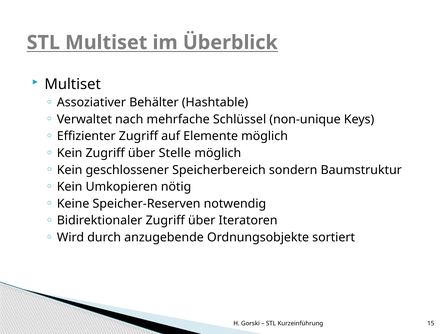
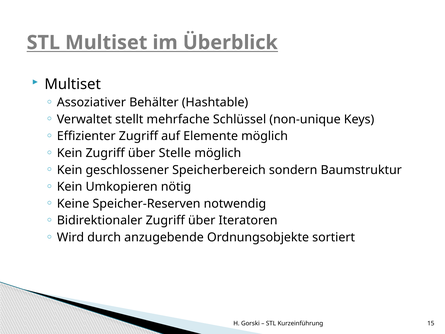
nach: nach -> stellt (129, 119)
